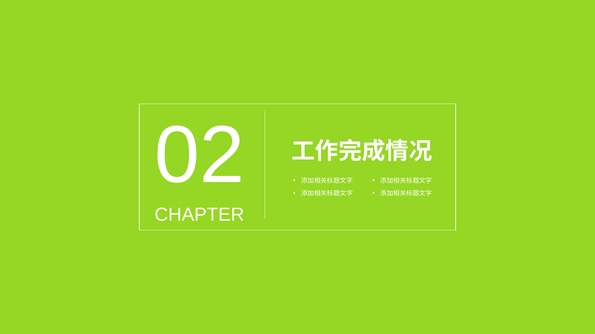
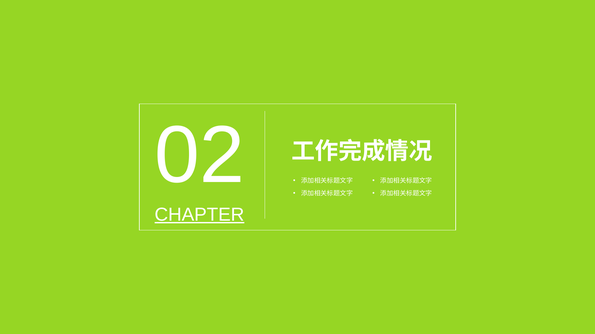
CHAPTER underline: none -> present (199, 215)
